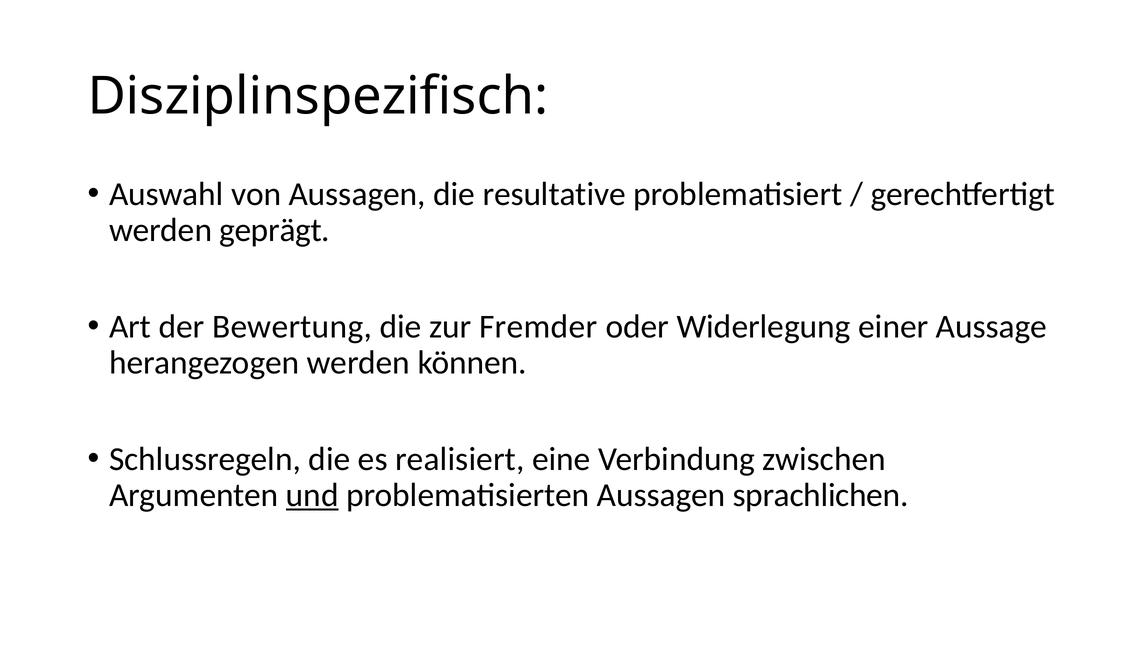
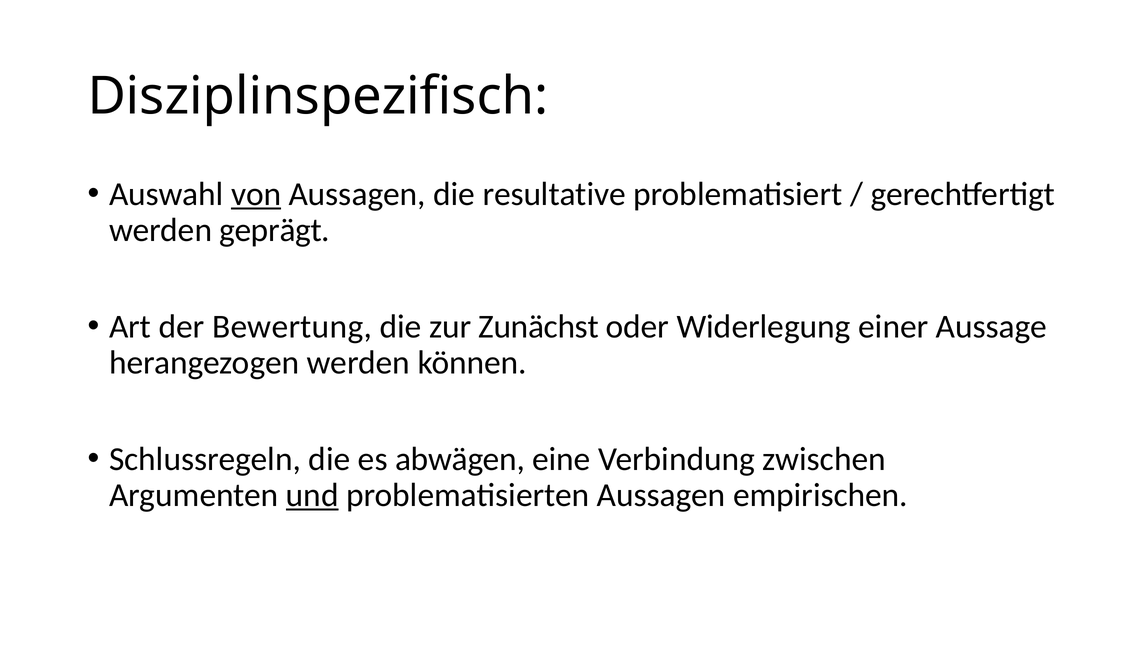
von underline: none -> present (256, 194)
Fremder: Fremder -> Zunächst (539, 327)
realisiert: realisiert -> abwägen (460, 459)
sprachlichen: sprachlichen -> empirischen (820, 495)
